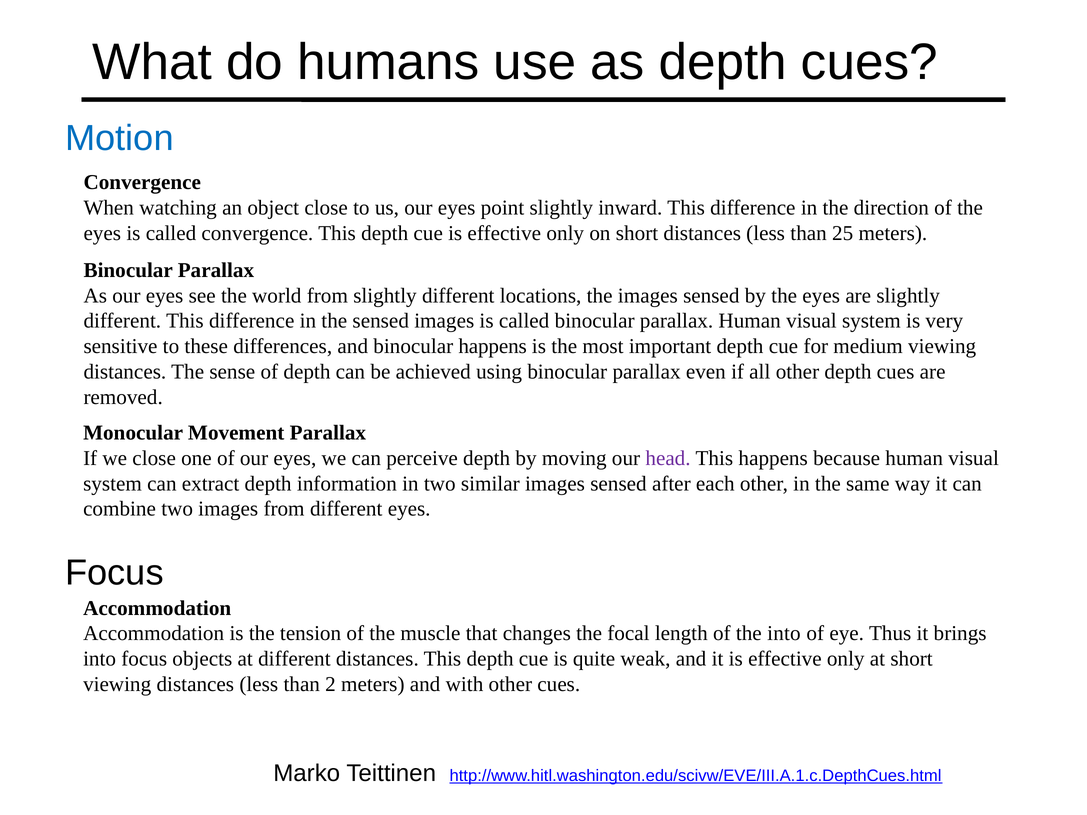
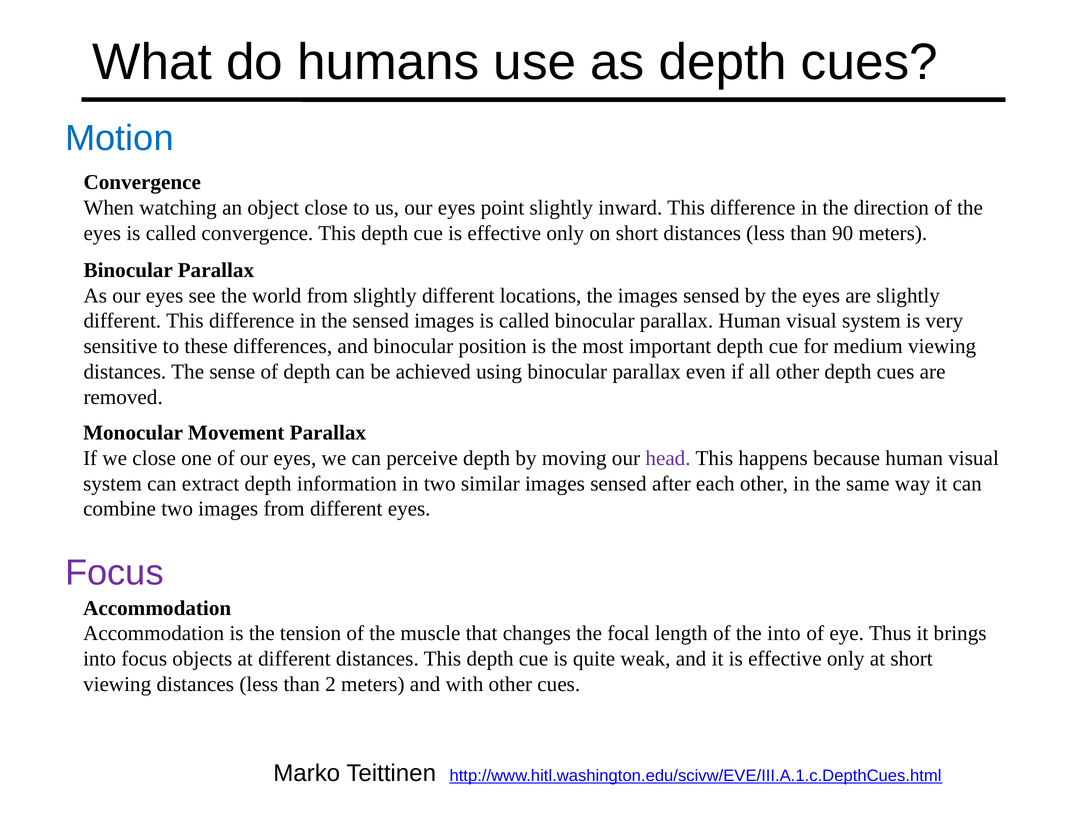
25: 25 -> 90 (843, 233)
binocular happens: happens -> position (493, 346)
Focus colour: black -> purple (114, 573)
